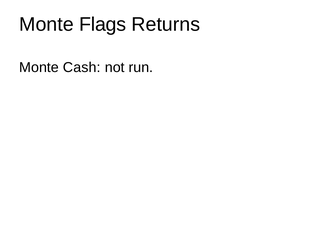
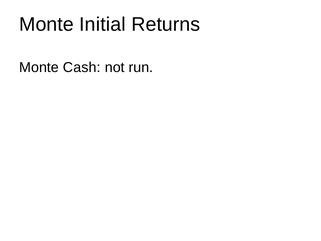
Flags: Flags -> Initial (102, 24)
